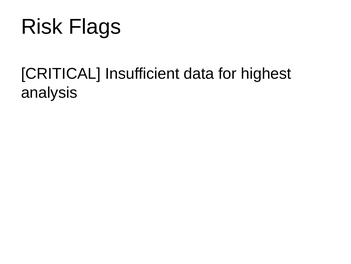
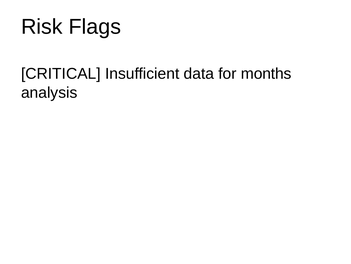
highest: highest -> months (266, 74)
